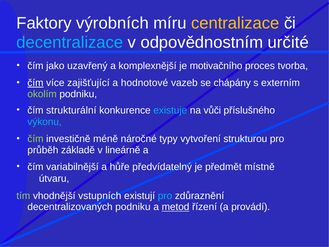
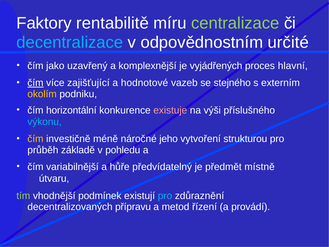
výrobních: výrobních -> rentabilitě (112, 23)
centralizace colour: yellow -> light green (235, 23)
motivačního: motivačního -> vyjádřených (216, 66)
tvorba: tvorba -> hlavní (293, 66)
chápány: chápány -> stejného (232, 83)
okolím colour: light green -> yellow (42, 94)
strukturální: strukturální -> horizontální (71, 110)
existuje colour: light blue -> pink (170, 110)
vůči: vůči -> výši (212, 110)
čím colour: light green -> yellow (35, 139)
typy: typy -> jeho (169, 139)
lineárně: lineárně -> pohledu (123, 150)
vstupních: vstupních -> podmínek (100, 196)
decentralizovaných podniku: podniku -> přípravu (133, 207)
metod underline: present -> none (176, 207)
